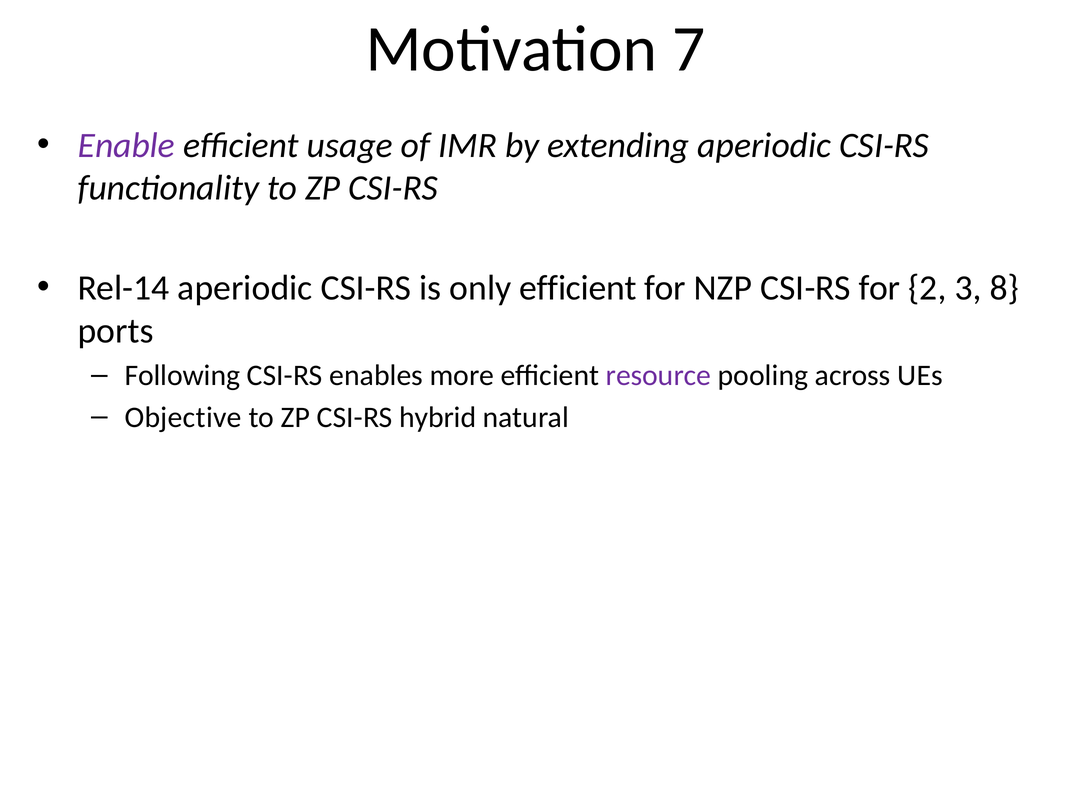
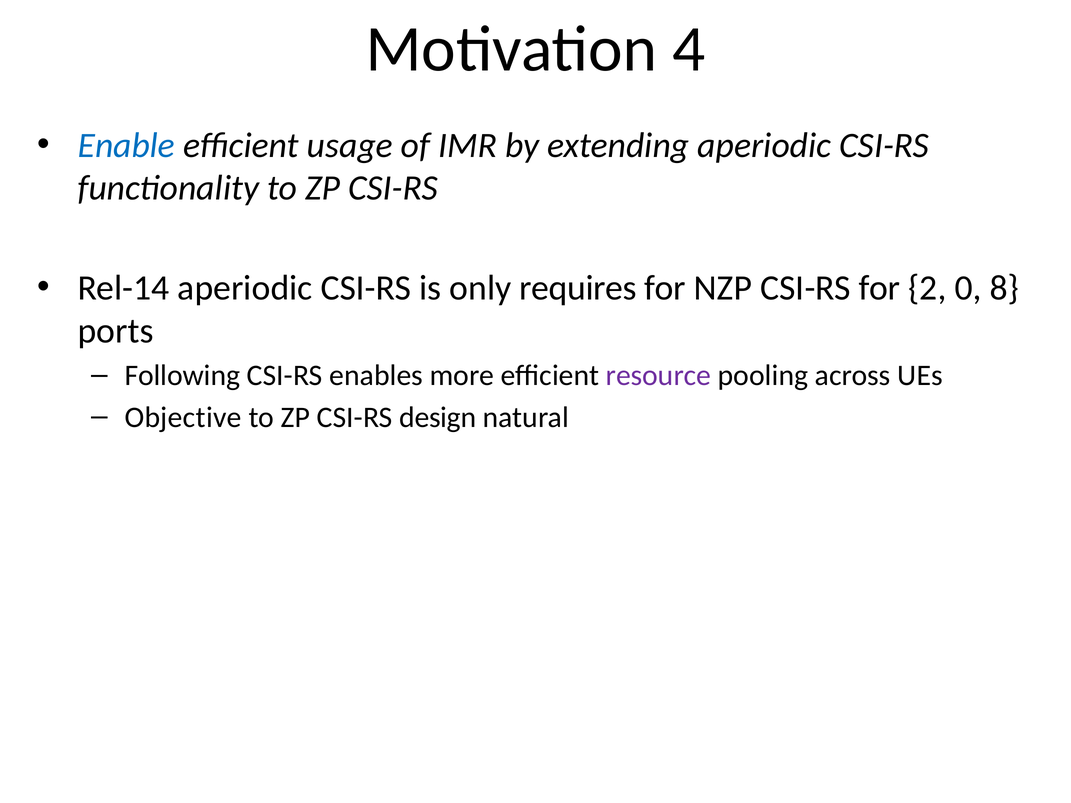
7: 7 -> 4 (689, 49)
Enable colour: purple -> blue (126, 145)
only efficient: efficient -> requires (578, 288)
3: 3 -> 0 (968, 288)
hybrid: hybrid -> design (438, 417)
